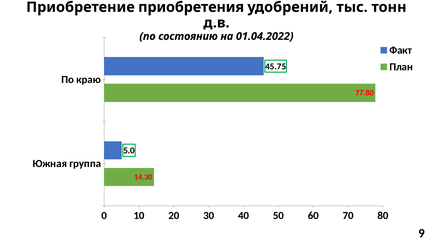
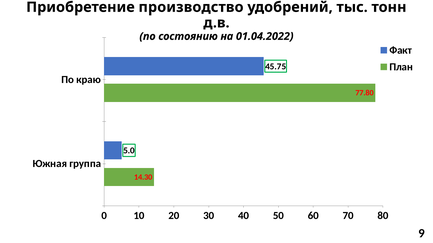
приобретения: приобретения -> производство (191, 7)
